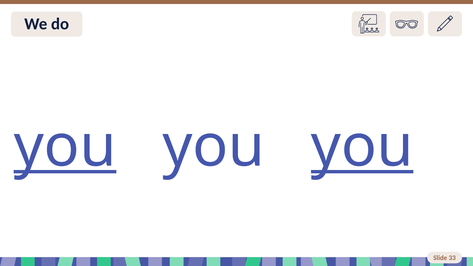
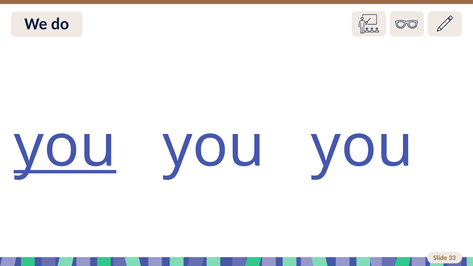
you underline: present -> none (362, 146)
